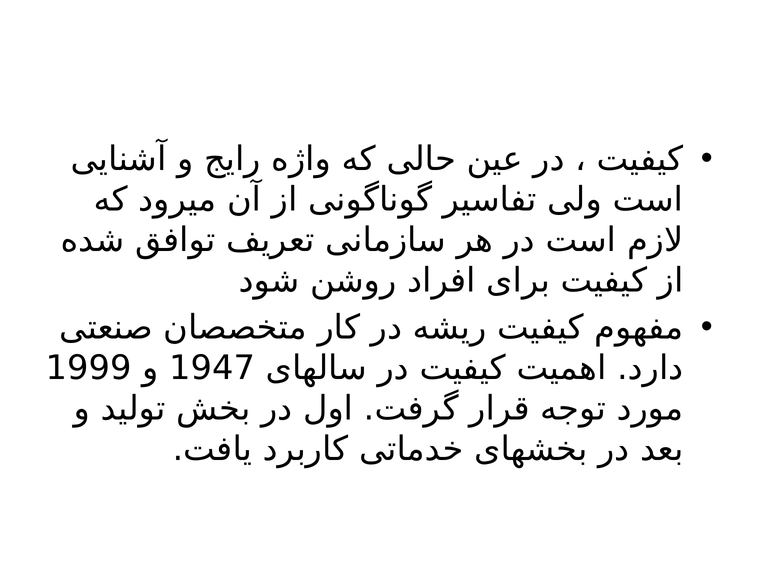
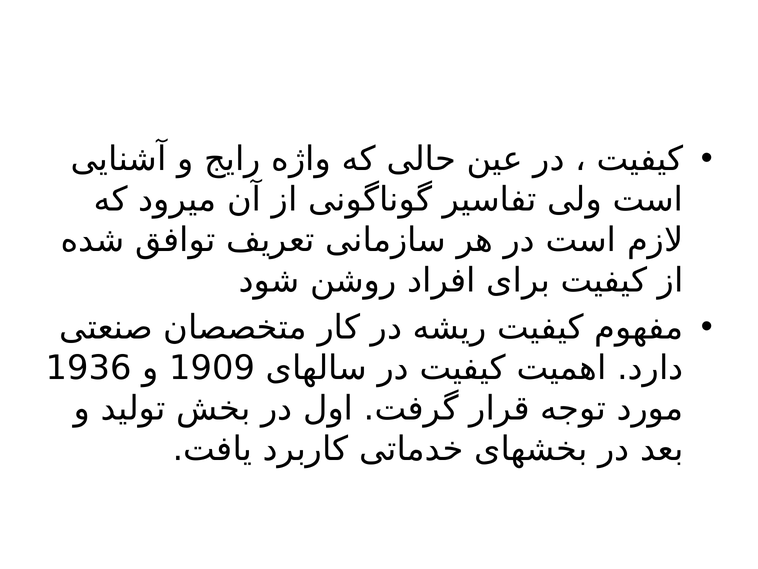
1999: 1999 -> 1936 (89, 368)
1947: 1947 -> 1909 (212, 368)
